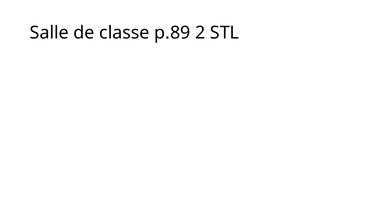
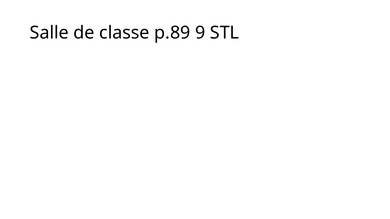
2: 2 -> 9 (200, 33)
